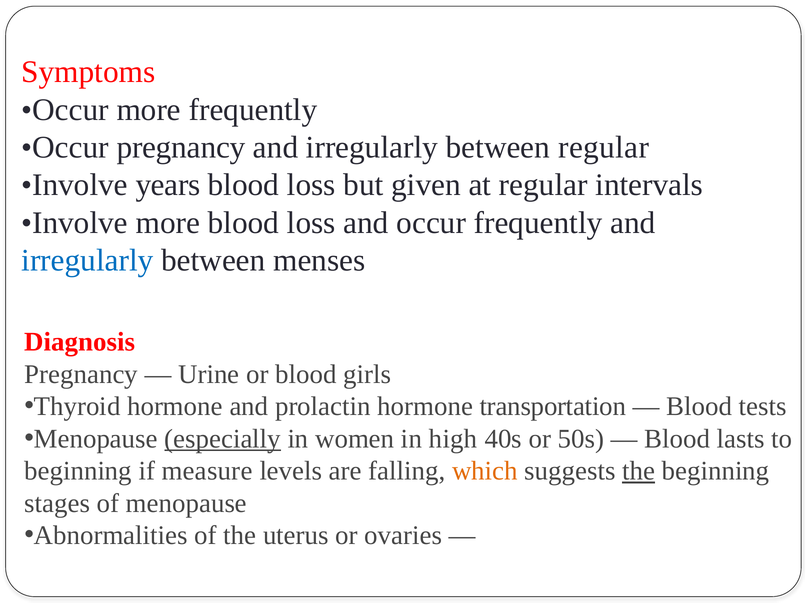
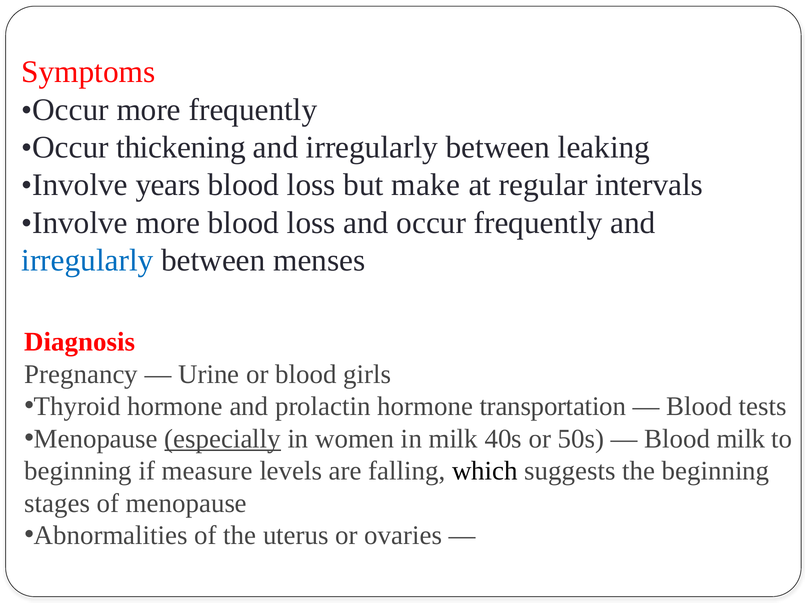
Occur pregnancy: pregnancy -> thickening (181, 147)
between regular: regular -> leaking (604, 147)
given: given -> make (426, 185)
in high: high -> milk (453, 439)
Blood lasts: lasts -> milk (741, 439)
which colour: orange -> black (485, 471)
the underline: present -> none (639, 471)
